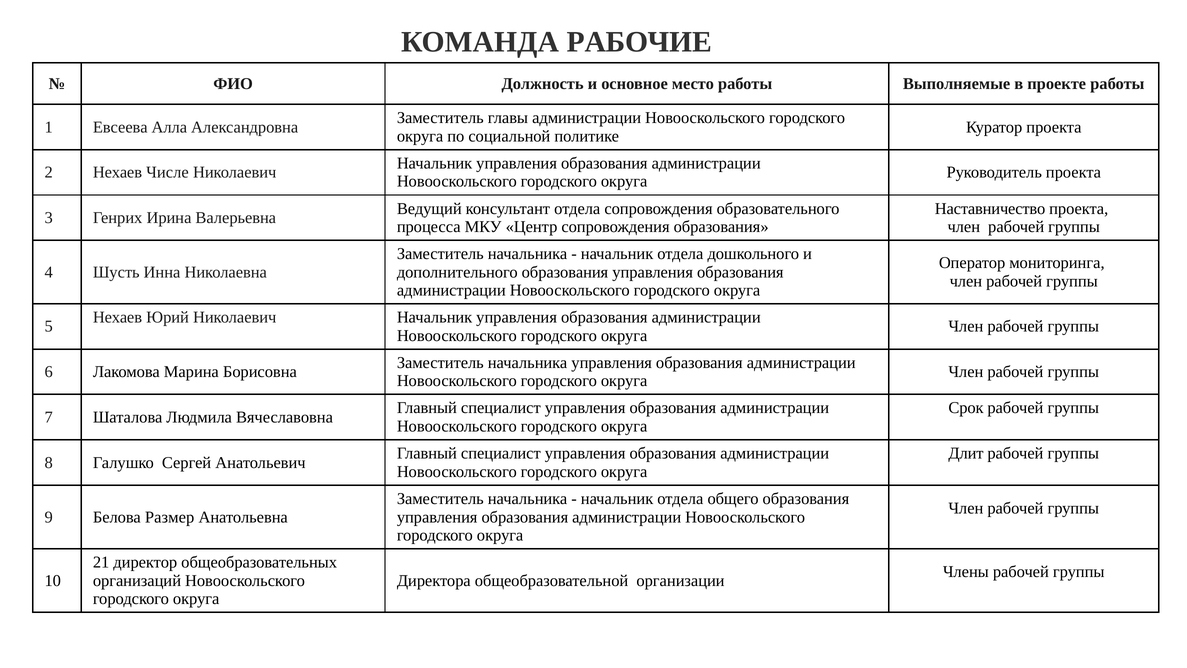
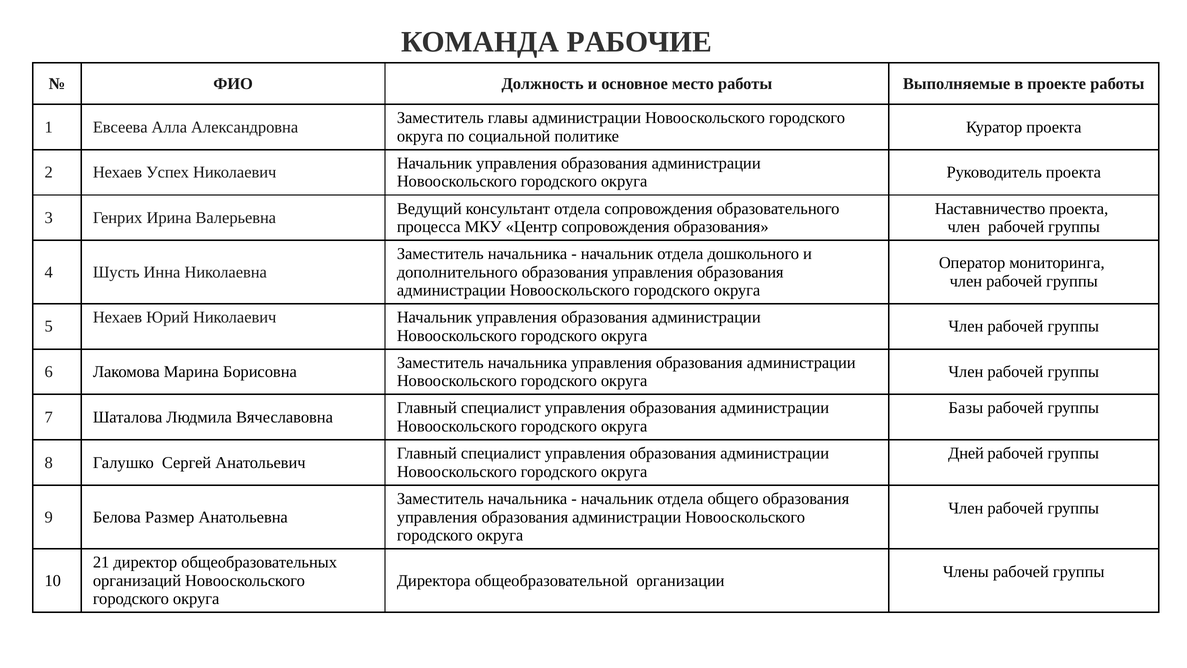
Числе: Числе -> Успех (168, 172)
Срок: Срок -> Базы (966, 408)
Длит: Длит -> Дней (966, 453)
